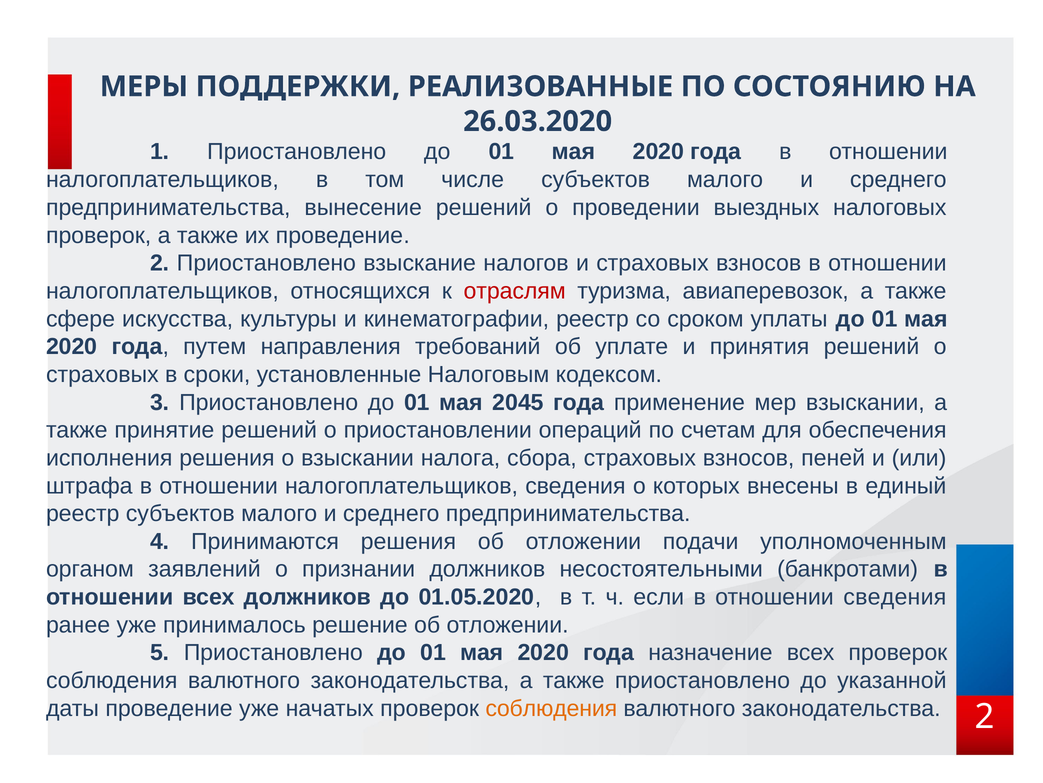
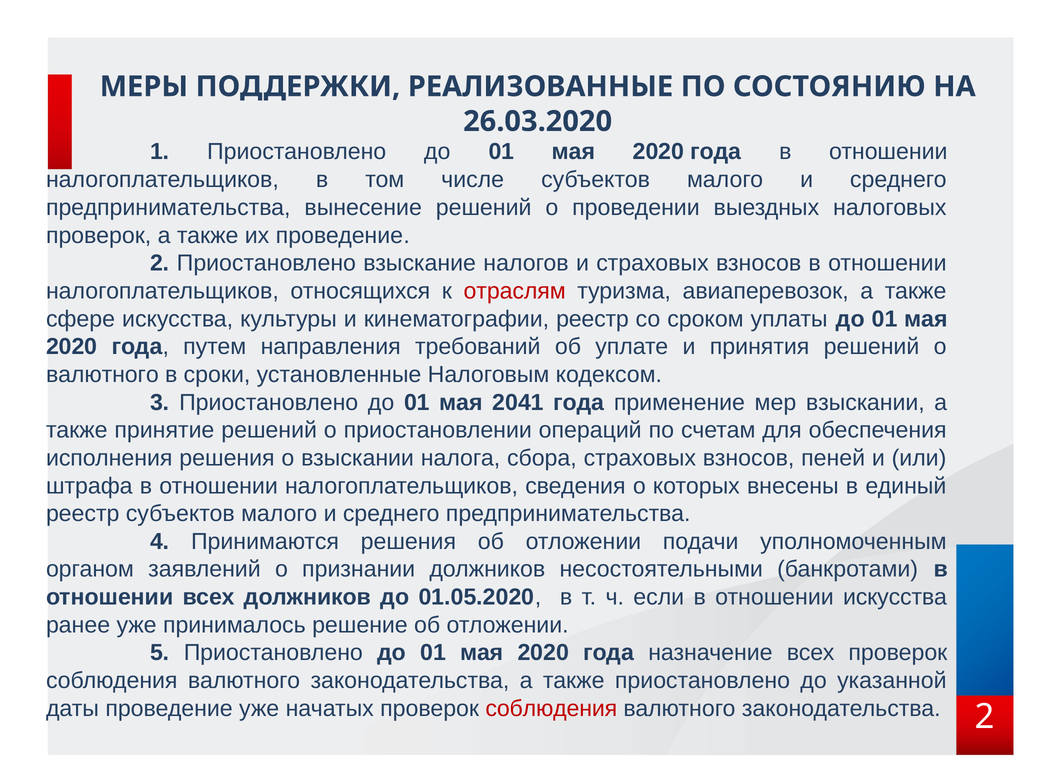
страховых: страховых -> валютного (102, 374)
2045: 2045 -> 2041 (518, 402)
отношении сведения: сведения -> искусства (895, 597)
соблюдения colour: orange -> red (551, 708)
